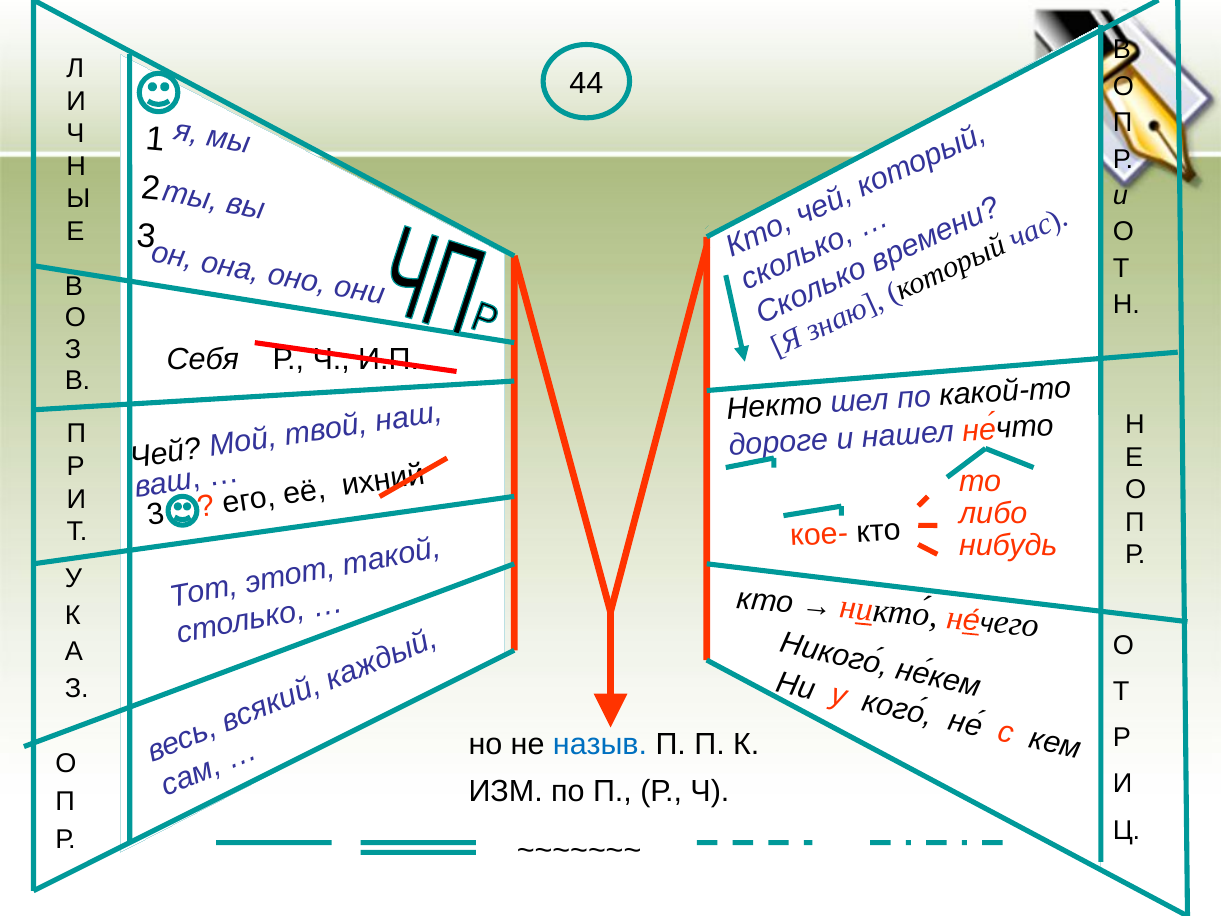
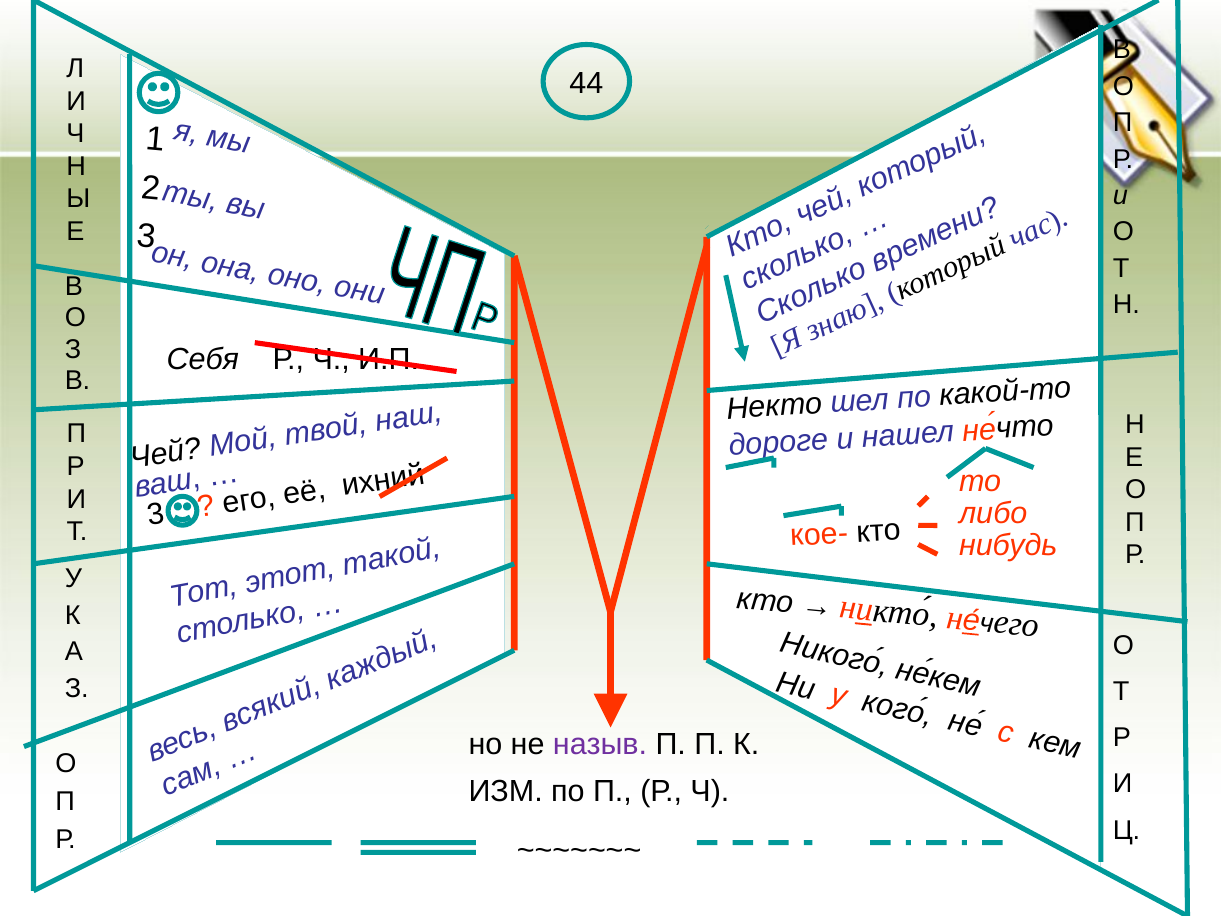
назыв colour: blue -> purple (600, 744)
